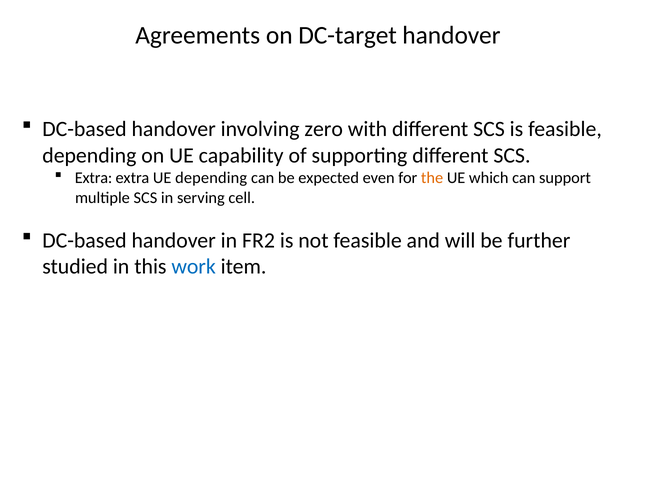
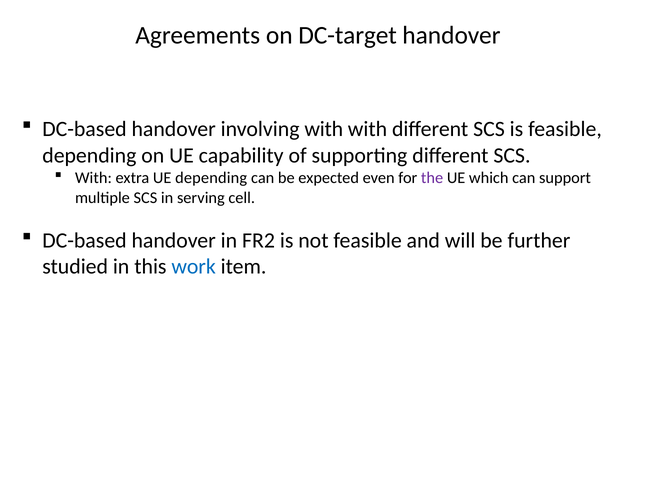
involving zero: zero -> with (324, 129)
Extra: Extra -> With (93, 178)
the colour: orange -> purple (432, 178)
